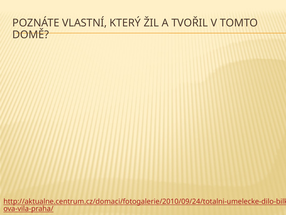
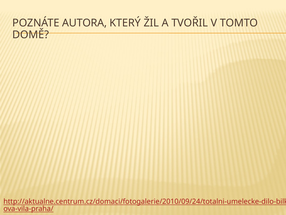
VLASTNÍ: VLASTNÍ -> AUTORA (85, 23)
